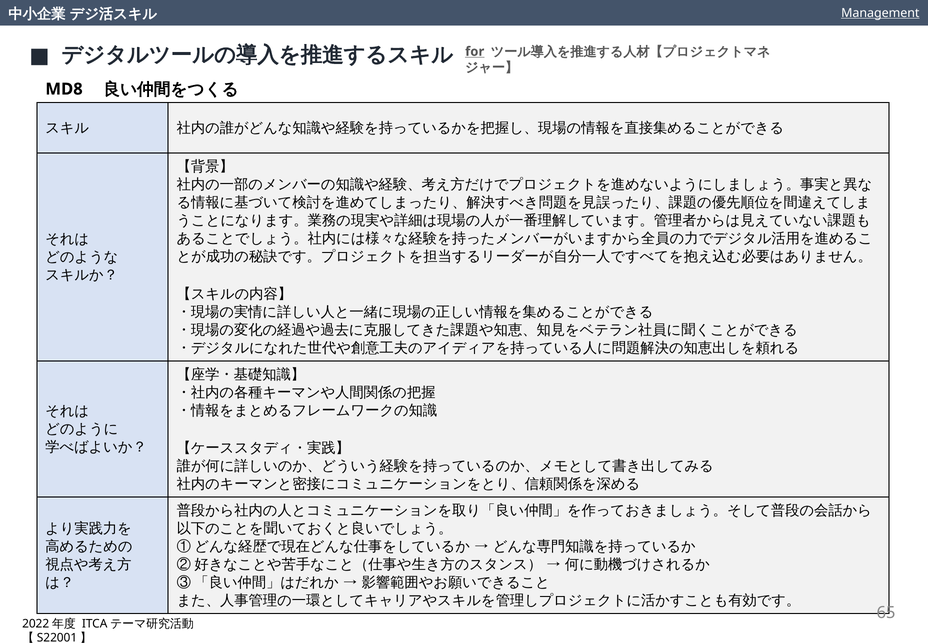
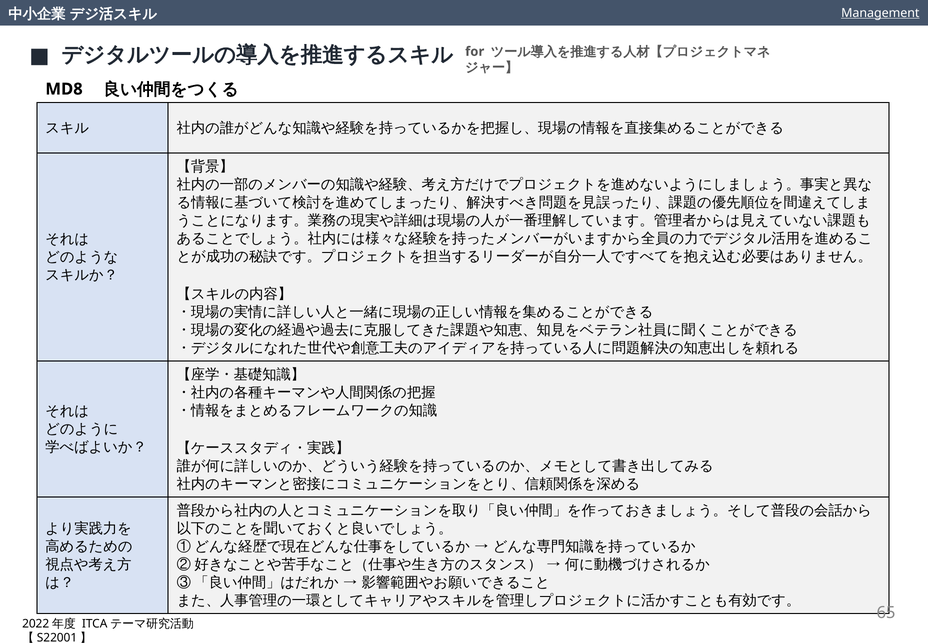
for underline: present -> none (475, 51)
